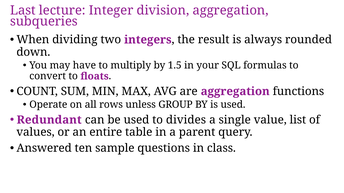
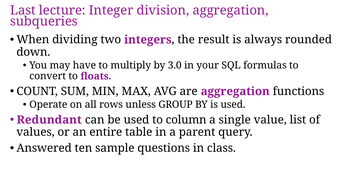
1.5: 1.5 -> 3.0 (175, 66)
divides: divides -> column (186, 120)
